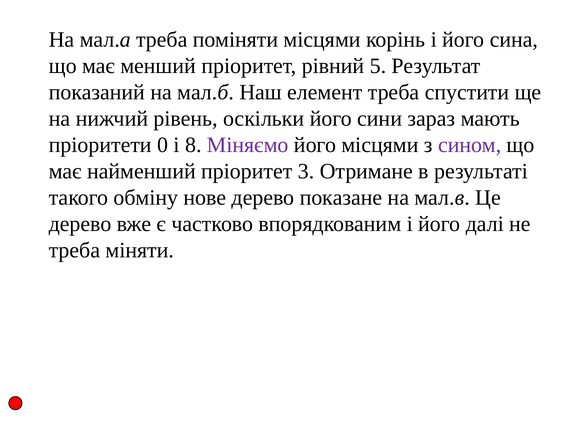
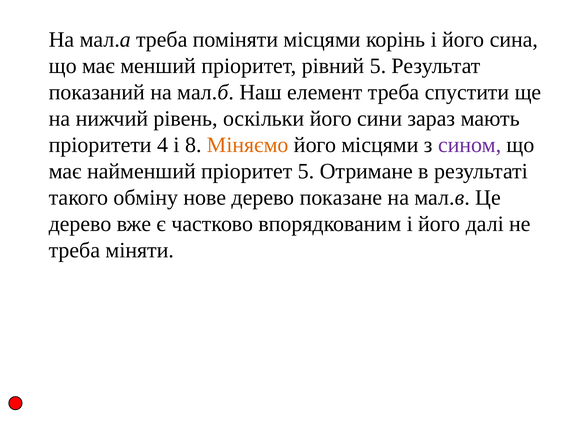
0: 0 -> 4 (163, 145)
Міняємо colour: purple -> orange (248, 145)
пріоритет 3: 3 -> 5 (306, 171)
